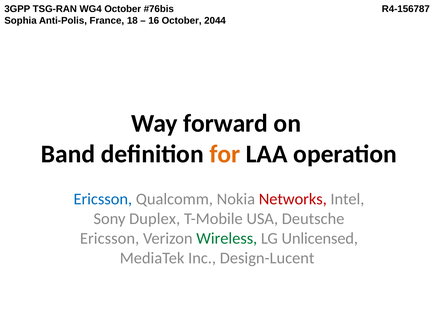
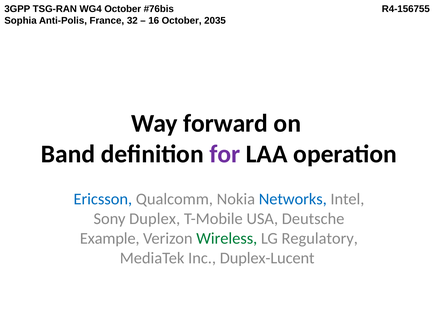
R4-156787: R4-156787 -> R4-156755 (406, 9)
18: 18 -> 32 (132, 21)
2044: 2044 -> 2035 (215, 21)
for colour: orange -> purple (225, 154)
Networks colour: red -> blue (293, 199)
Ericsson: Ericsson -> Example (110, 239)
Unlicensed: Unlicensed -> Regulatory (320, 239)
Design-Lucent: Design-Lucent -> Duplex-Lucent (267, 259)
